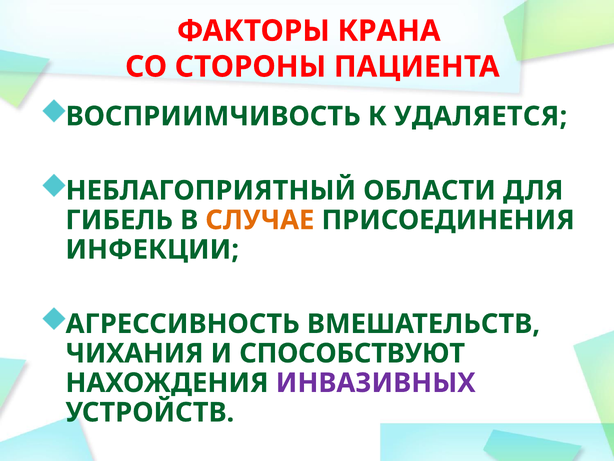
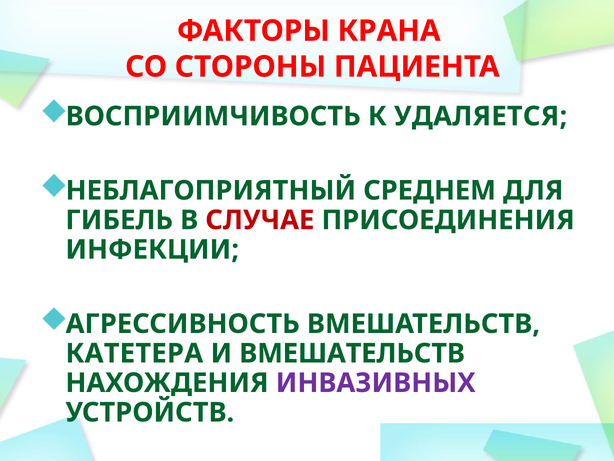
ОБЛАСТИ: ОБЛАСТИ -> СРЕДНЕМ (430, 190)
СЛУЧАЕ colour: orange -> red (260, 220)
ЧИХАНИЯ: ЧИХАНИЯ -> КАТЕТЕРА (134, 353)
И СПОСОБСТВУЮТ: СПОСОБСТВУЮТ -> ВМЕШАТЕЛЬСТВ (352, 353)
